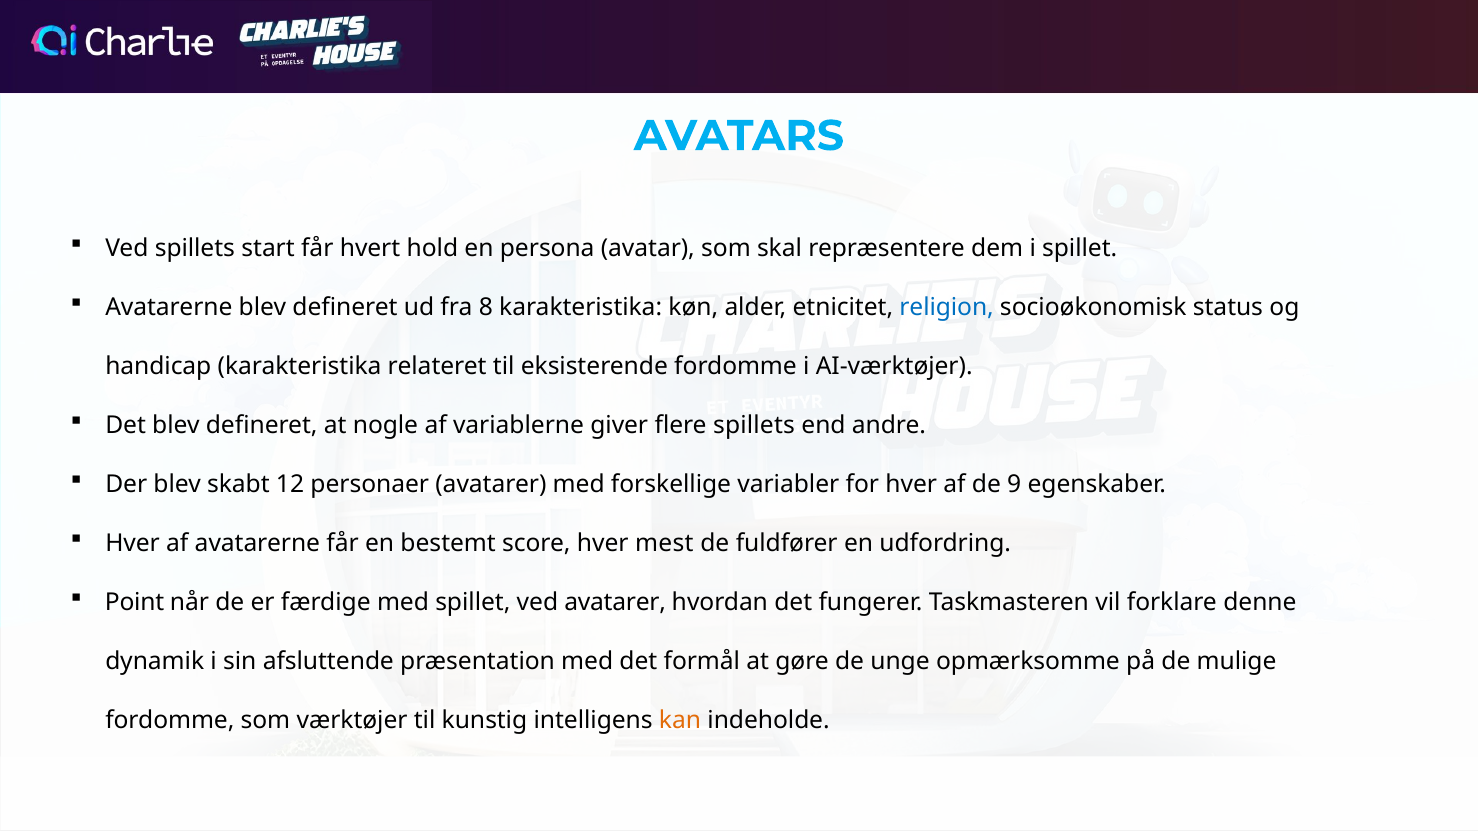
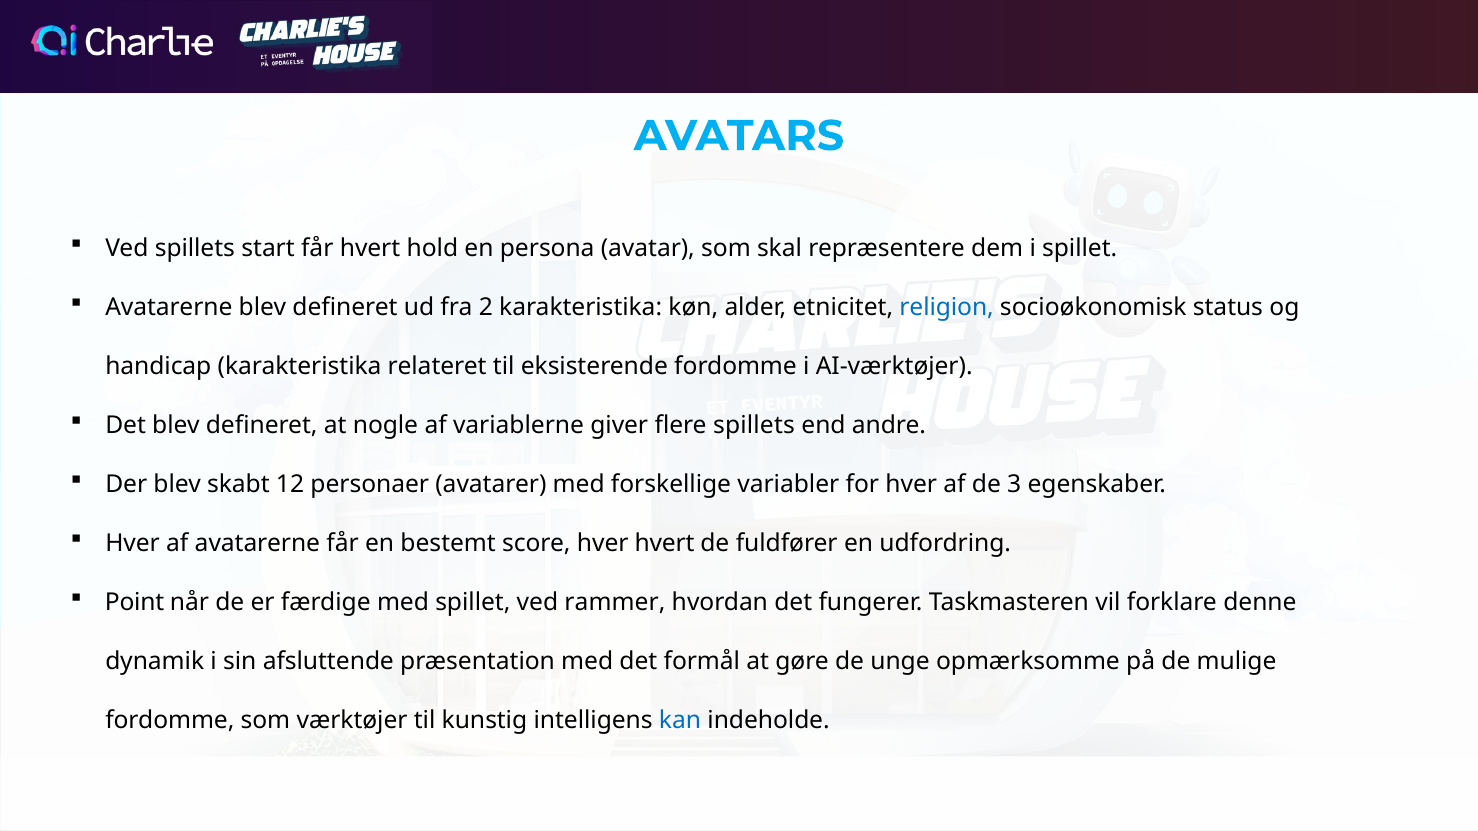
8: 8 -> 2 (486, 307)
9: 9 -> 3 (1014, 485)
hver mest: mest -> hvert (665, 544)
ved avatarer: avatarer -> rammer (615, 603)
kan colour: orange -> blue (680, 721)
